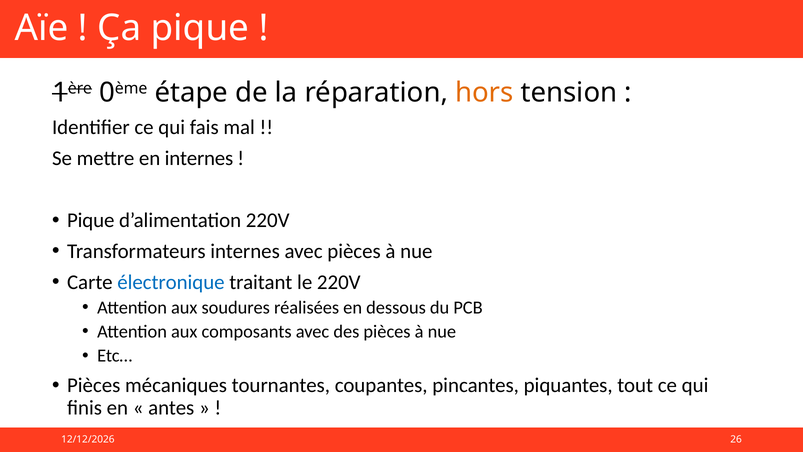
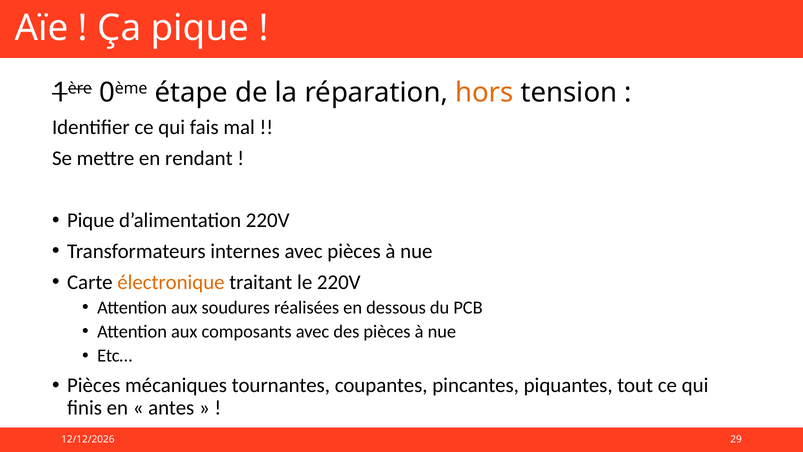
en internes: internes -> rendant (199, 158)
électronique colour: blue -> orange (171, 282)
26: 26 -> 29 (736, 439)
